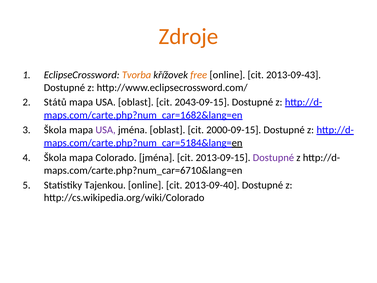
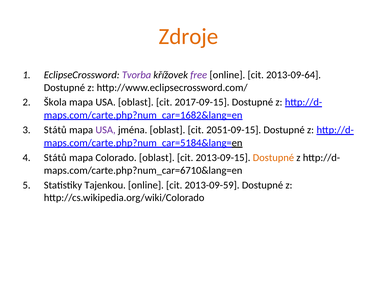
Tvorba colour: orange -> purple (137, 75)
free colour: orange -> purple (199, 75)
2013-09-43: 2013-09-43 -> 2013-09-64 (294, 75)
Států: Států -> Škola (55, 102)
2043-09-15: 2043-09-15 -> 2017-09-15 (202, 102)
Škola: Škola -> Států (55, 130)
2000-09-15: 2000-09-15 -> 2051-09-15 (234, 130)
Škola: Škola -> Států (55, 158)
Colorado jména: jména -> oblast (157, 158)
Dostupné colour: purple -> orange (273, 158)
2013-09-40: 2013-09-40 -> 2013-09-59 (212, 185)
